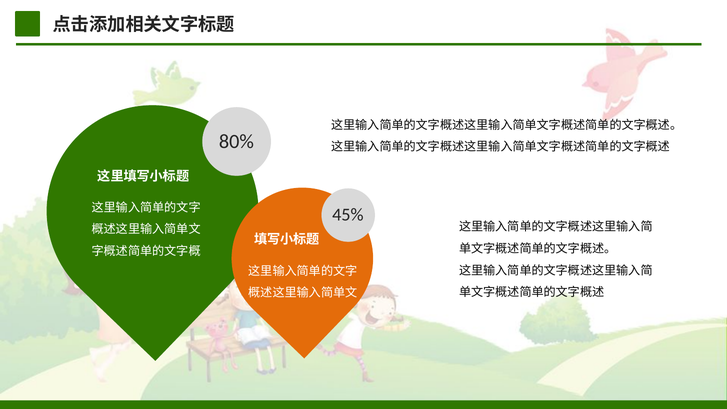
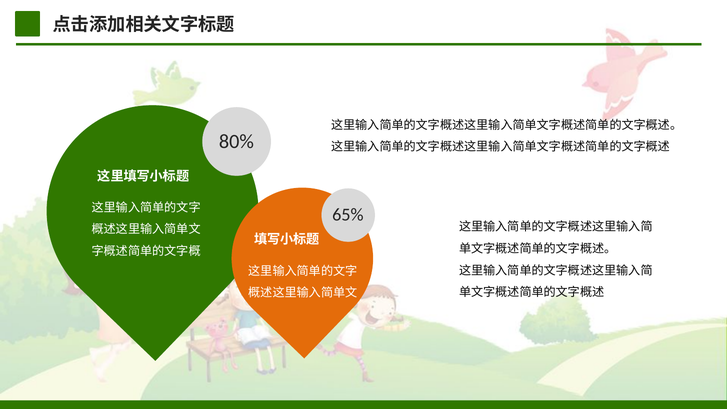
45%: 45% -> 65% (348, 215)
